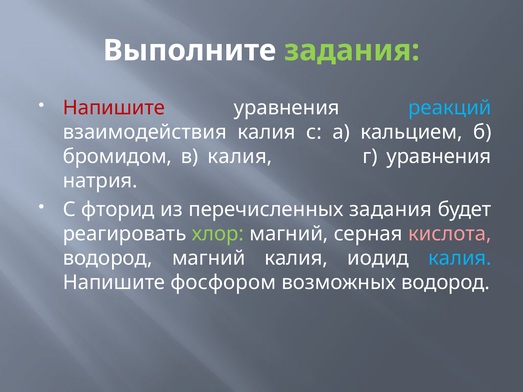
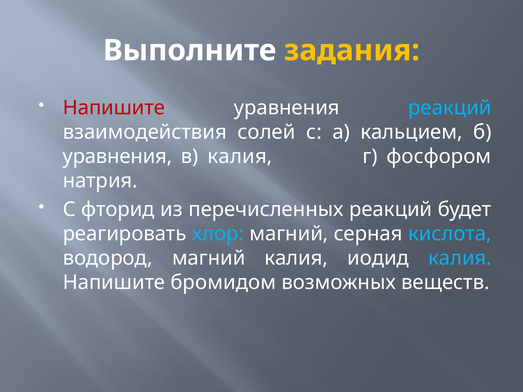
задания colour: light green -> yellow (352, 50)
взаимодействия калия: калия -> солей (267, 132)
бромидом: бромидом -> уравнения (117, 157)
г уравнения: уравнения -> фосфором (439, 157)
перечисленных задания: задания -> реакций (391, 209)
хлор colour: light green -> light blue (218, 234)
кислота colour: pink -> light blue (450, 234)
фосфором: фосфором -> бромидом (223, 283)
возможных водород: водород -> веществ (445, 283)
